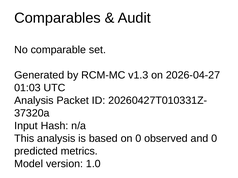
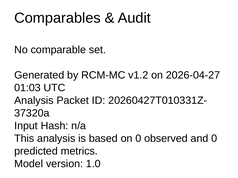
v1.3: v1.3 -> v1.2 (138, 75)
